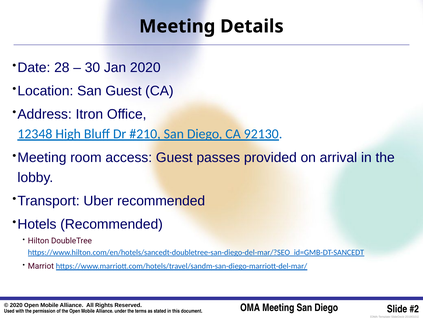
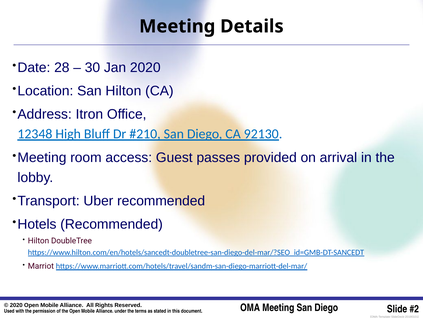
San Guest: Guest -> Hilton (123, 91)
